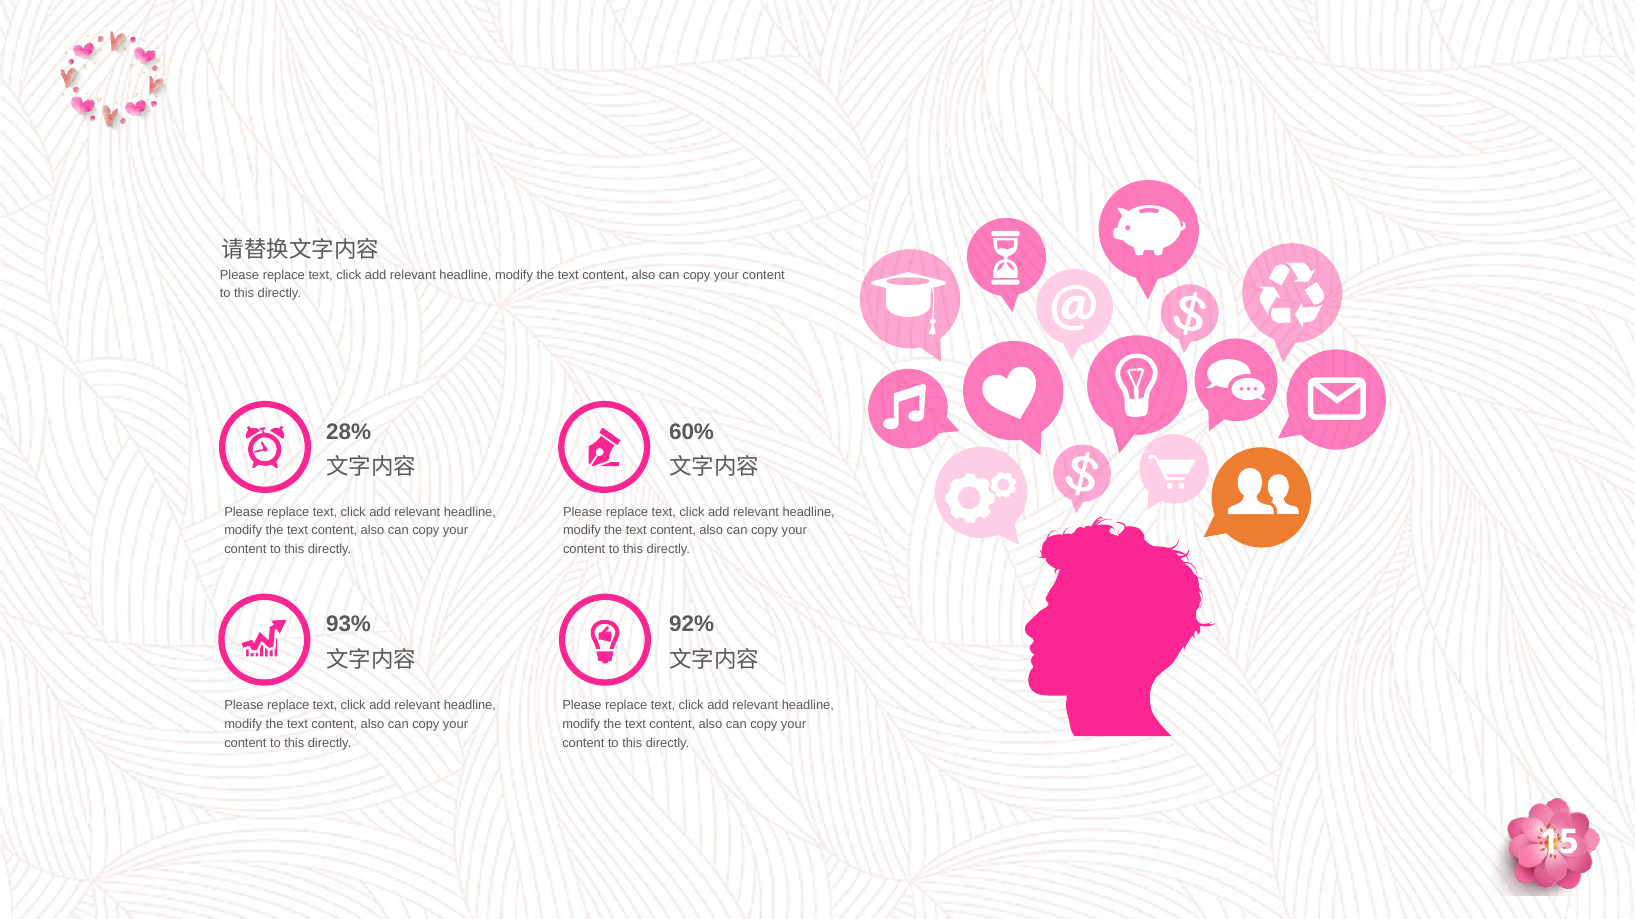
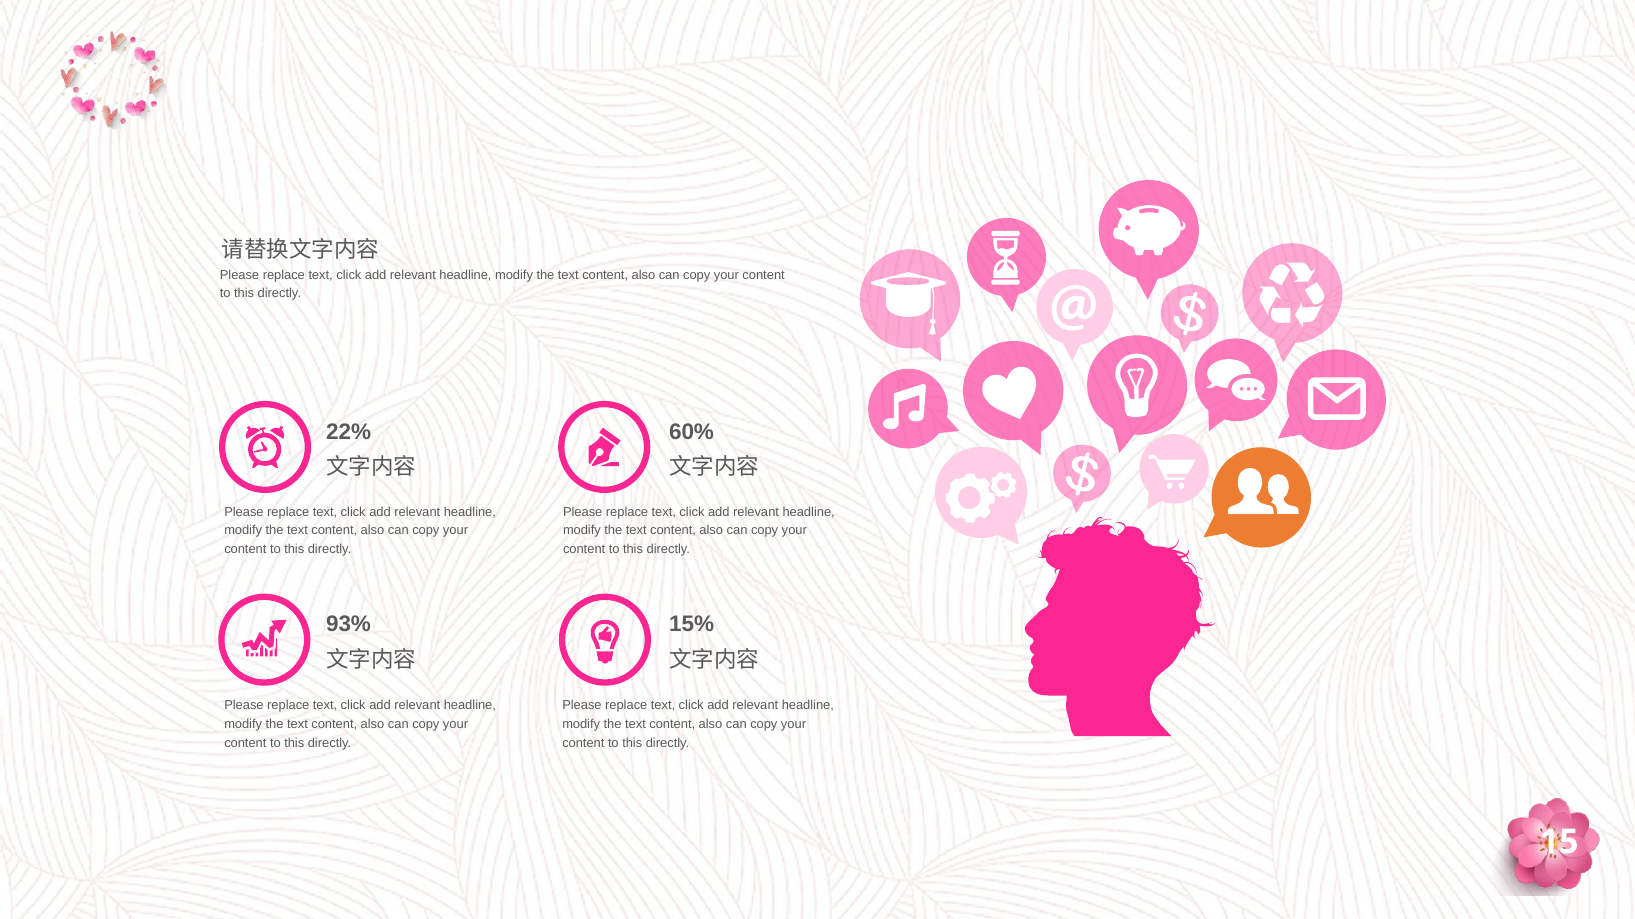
28%: 28% -> 22% (349, 433)
92%: 92% -> 15% (692, 625)
